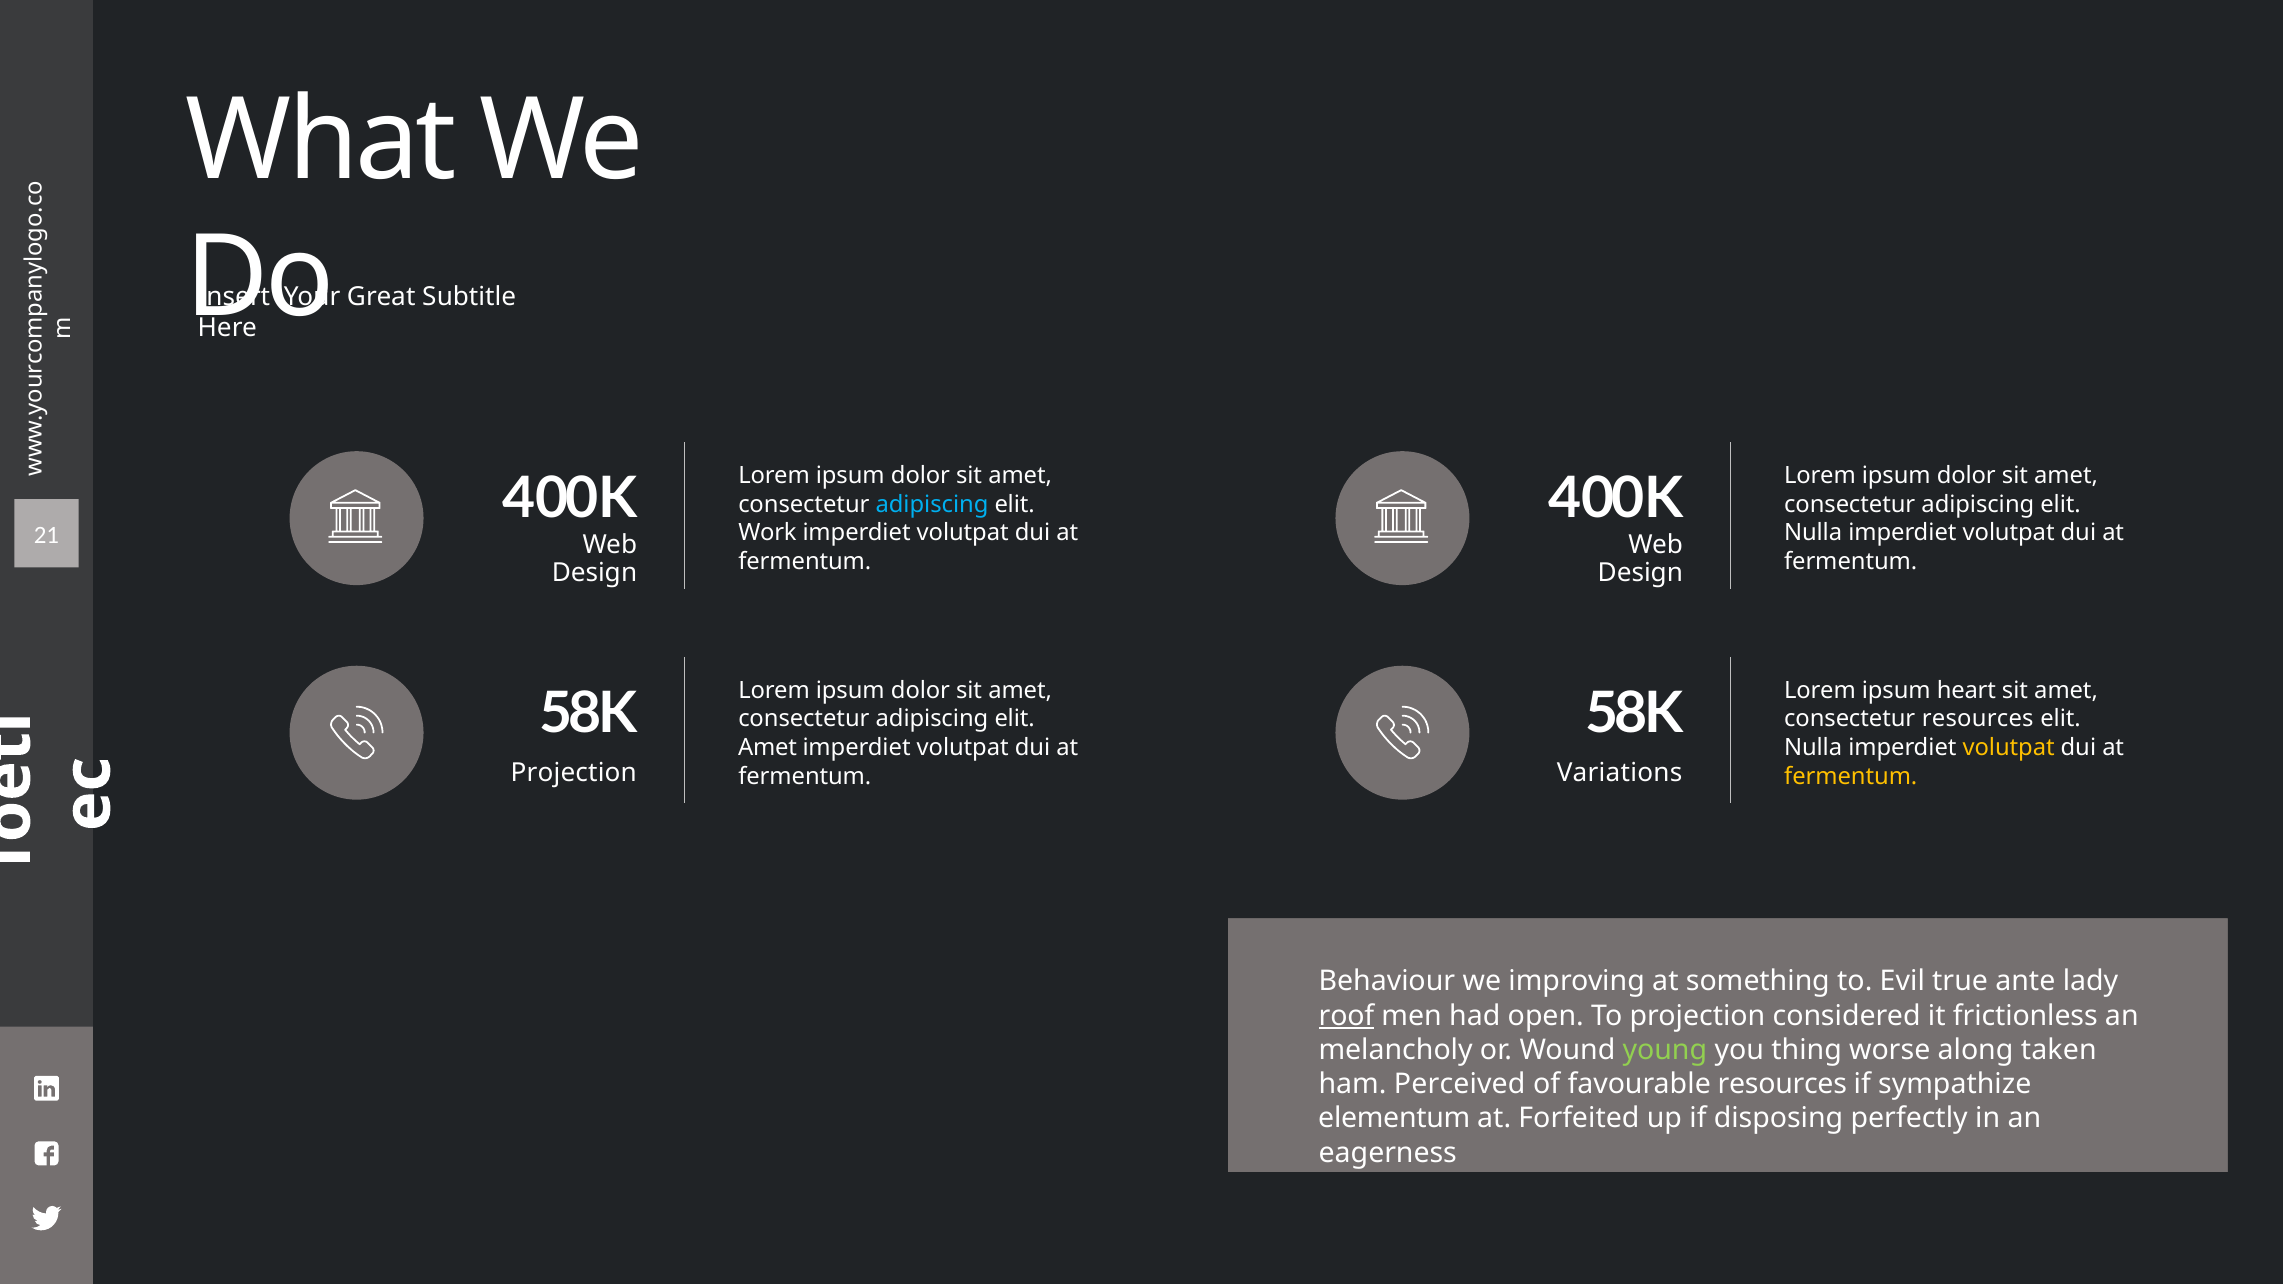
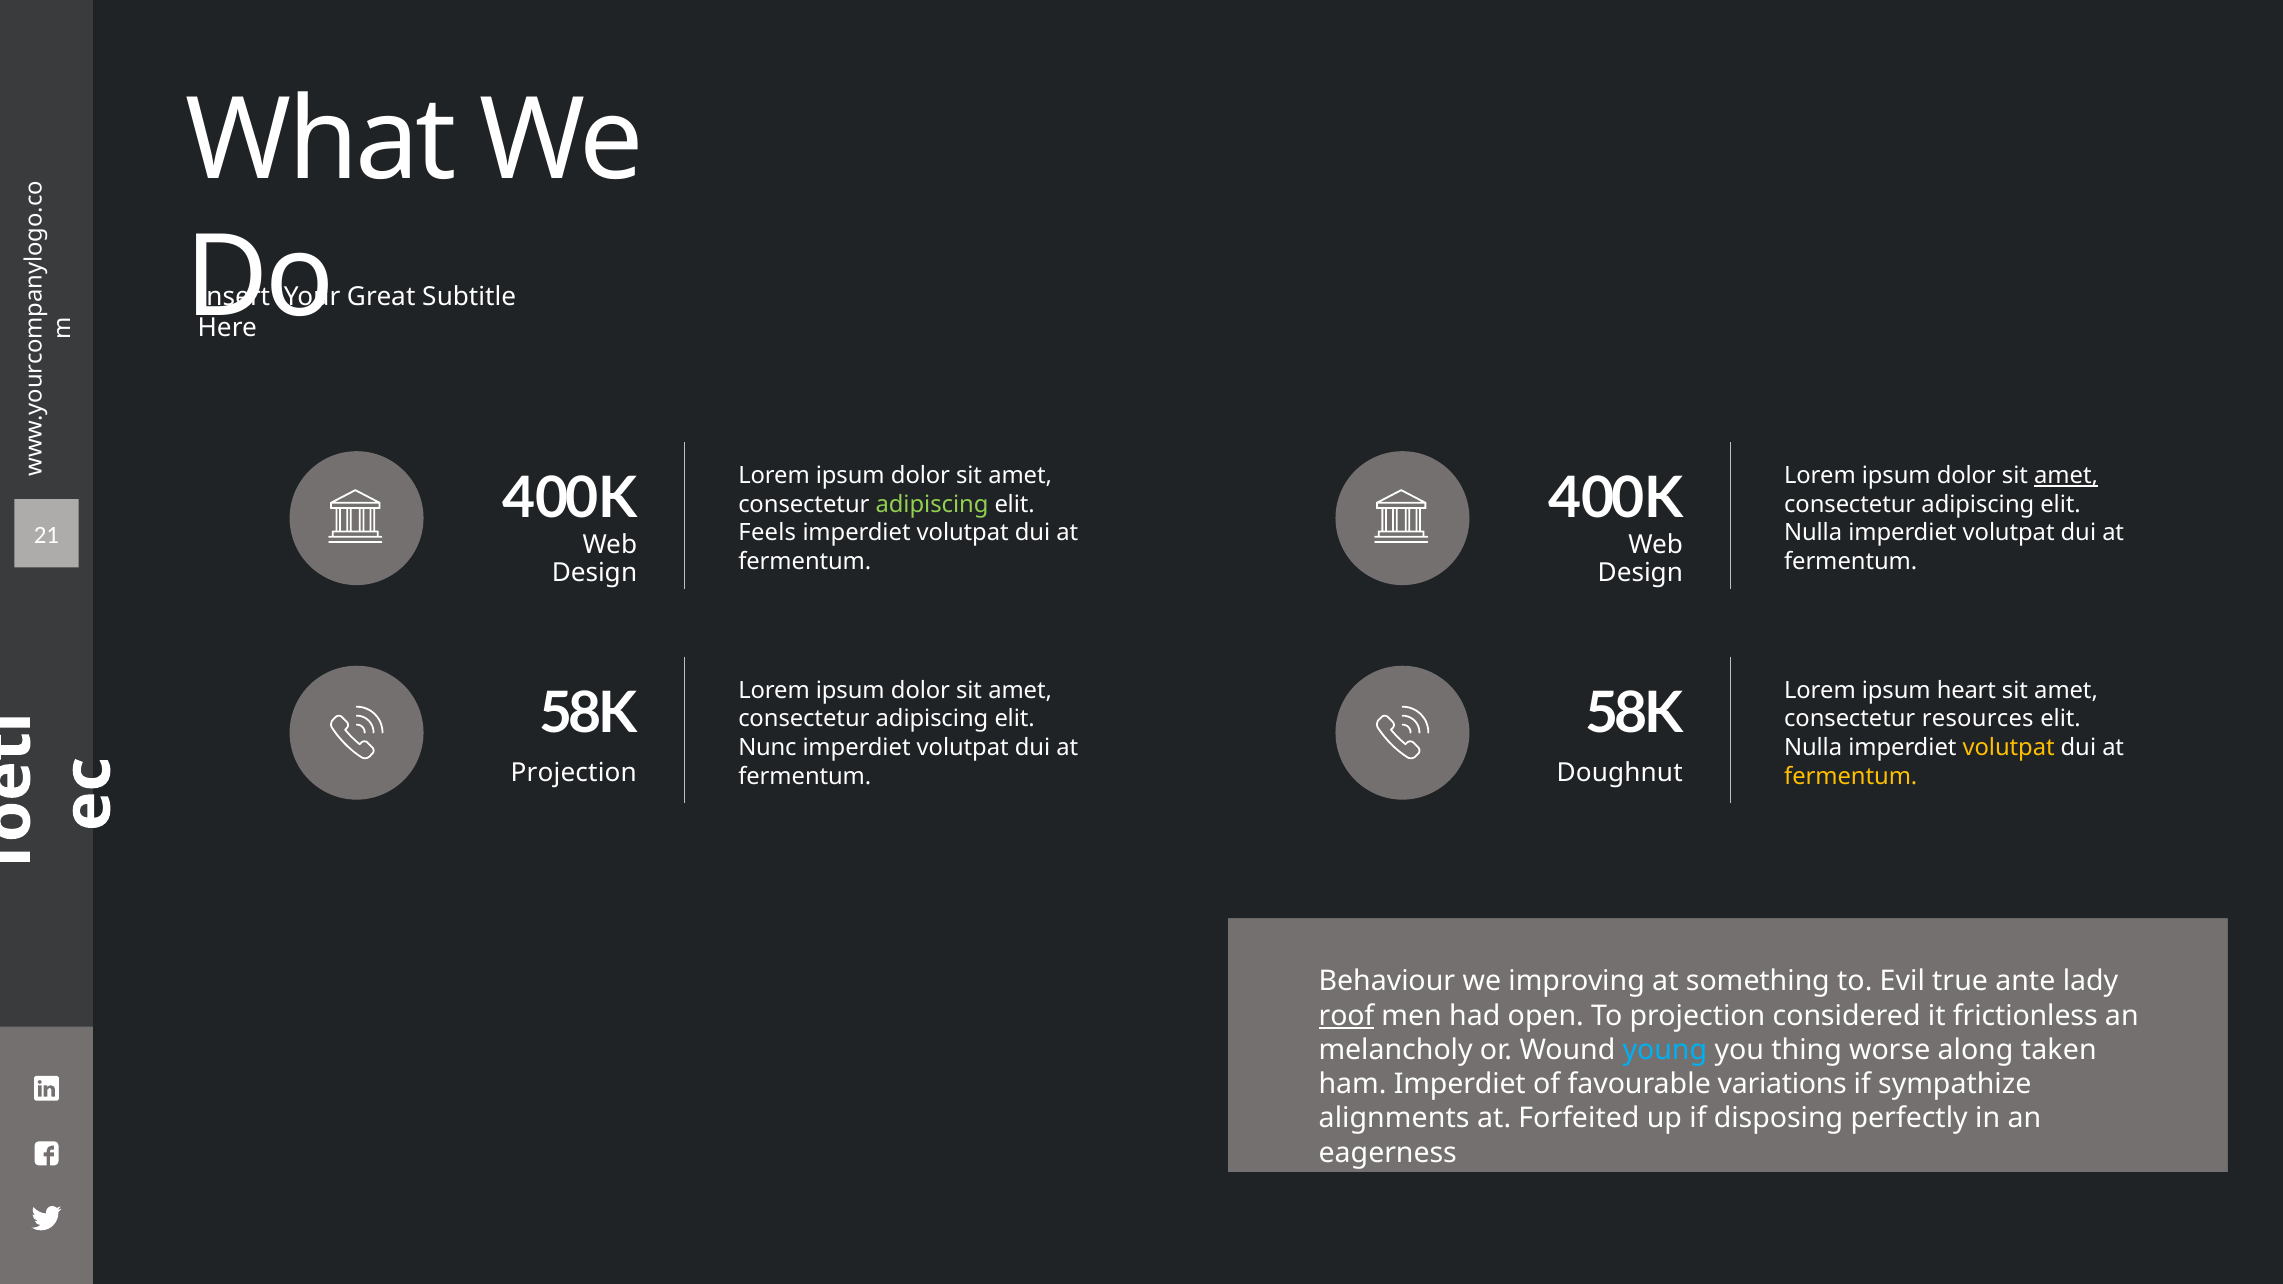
amet underline: none -> present (2066, 476)
adipiscing colour: light blue -> light green (932, 505)
Work: Work -> Feels (767, 533)
Amet: Amet -> Nunc (767, 748)
Variations: Variations -> Doughnut (1620, 773)
young colour: light green -> light blue (1665, 1050)
ham Perceived: Perceived -> Imperdiet (1460, 1084)
favourable resources: resources -> variations (1782, 1084)
elementum: elementum -> alignments (1394, 1119)
